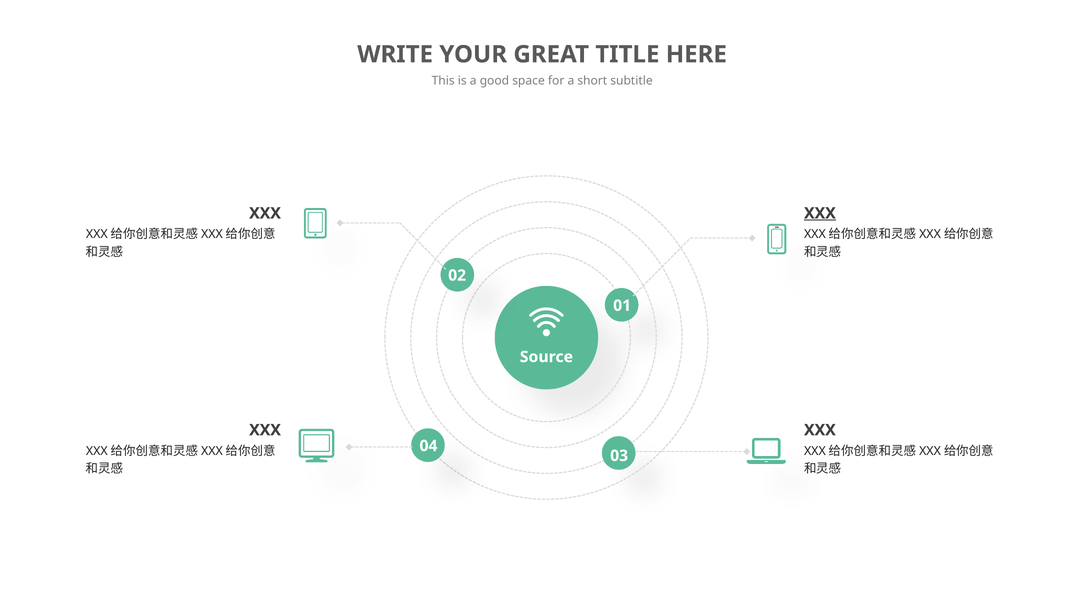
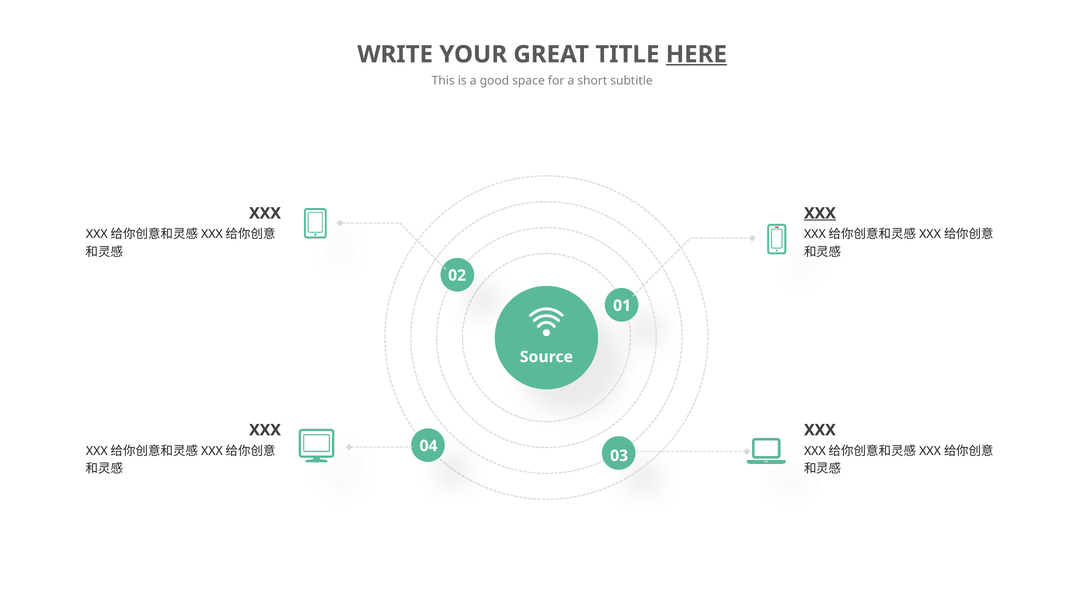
HERE underline: none -> present (696, 54)
